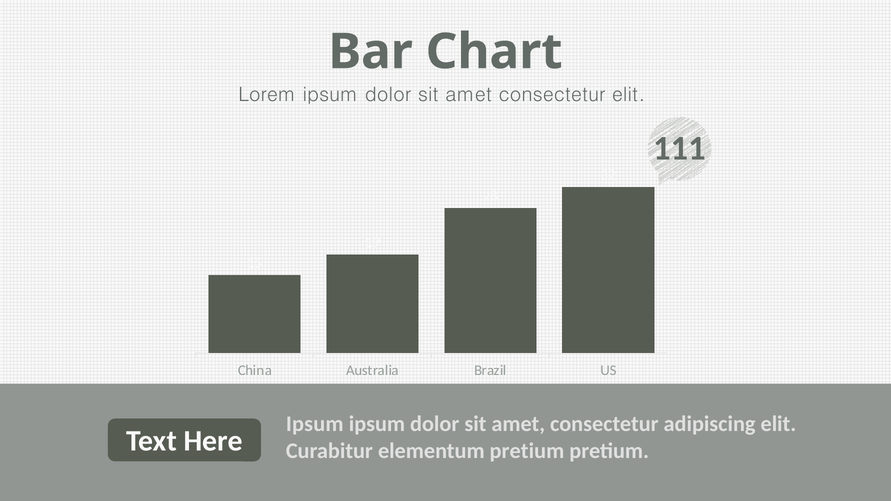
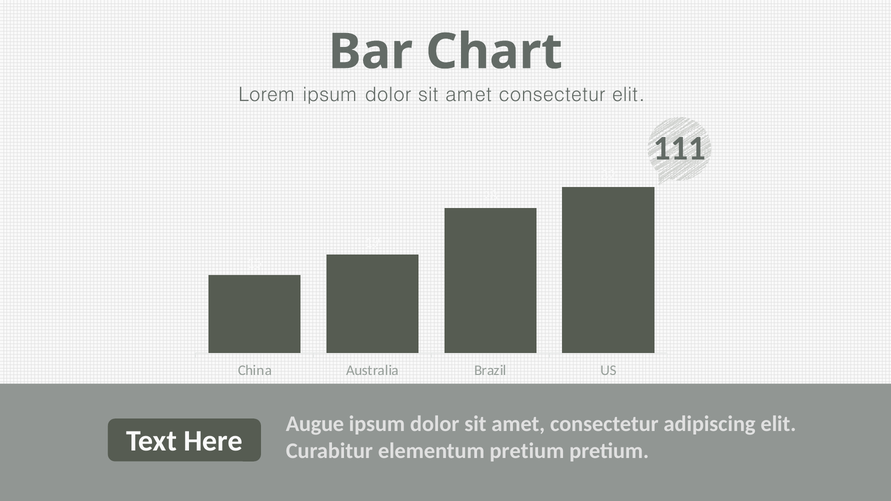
Ipsum: Ipsum -> Augue (315, 424)
